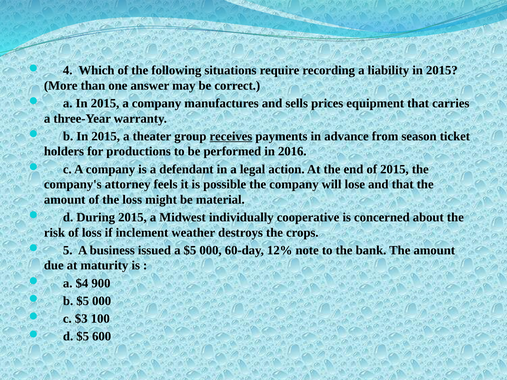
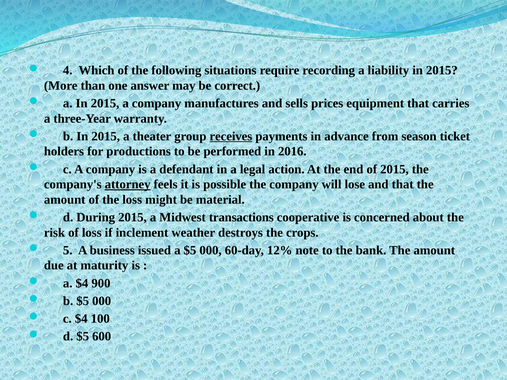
attorney underline: none -> present (128, 185)
individually: individually -> transactions (241, 217)
c $3: $3 -> $4 (81, 319)
